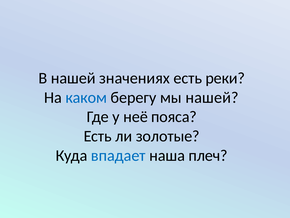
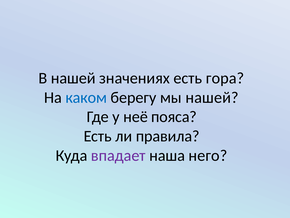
реки: реки -> гора (225, 78)
золотые: золотые -> правила (168, 136)
впадает colour: blue -> purple (118, 155)
плеч: плеч -> него (208, 155)
